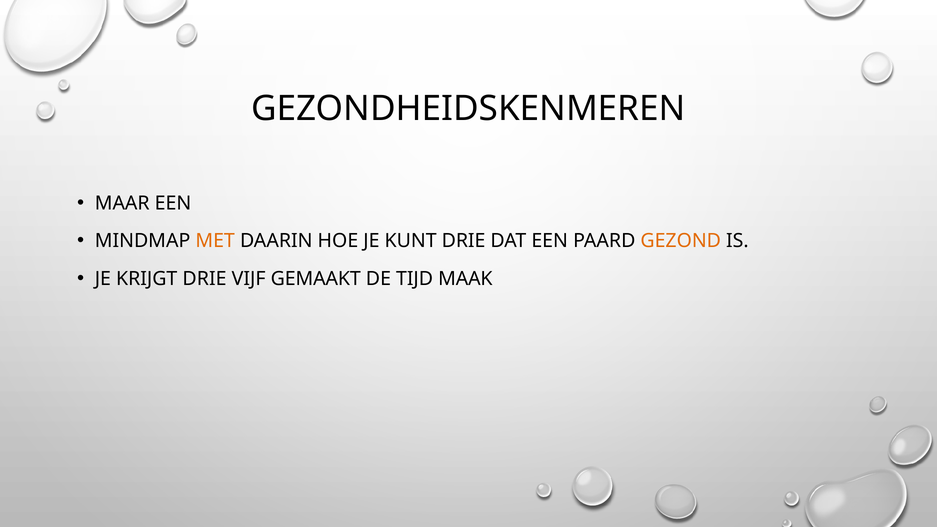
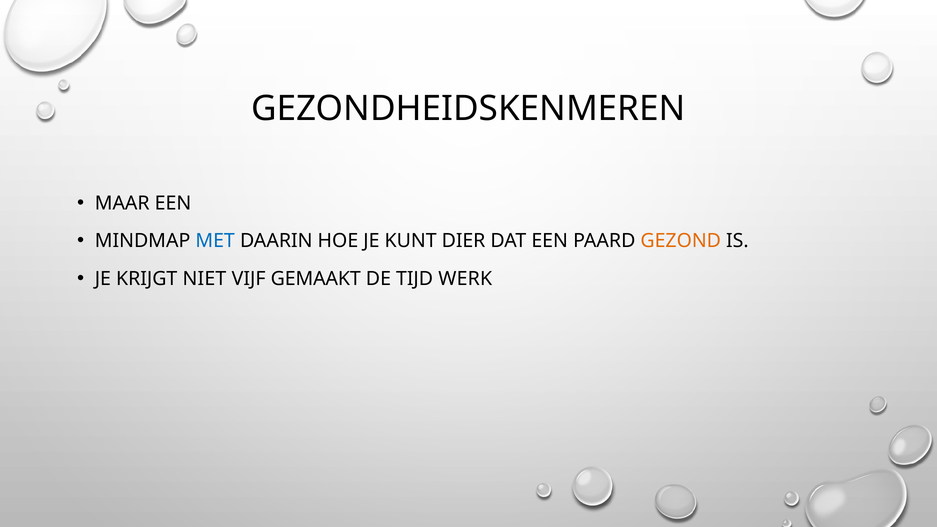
MET colour: orange -> blue (215, 241)
KUNT DRIE: DRIE -> DIER (464, 241)
KRIJGT DRIE: DRIE -> NIET (204, 279)
MAAK: MAAK -> WERK (465, 279)
